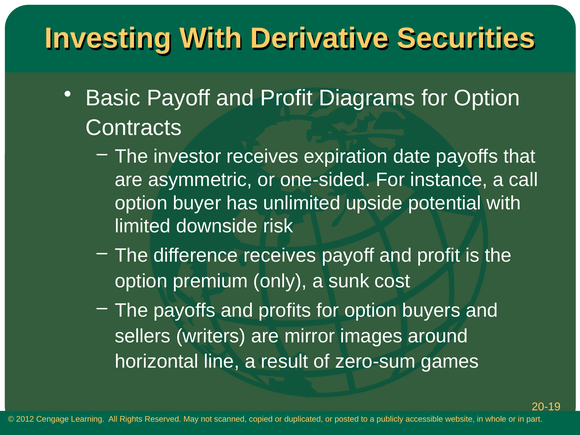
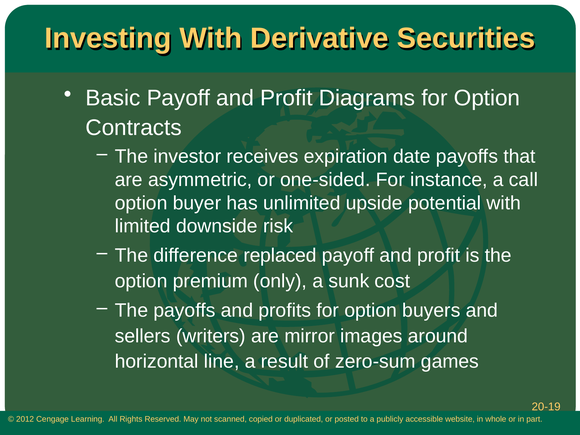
difference receives: receives -> replaced (280, 256)
